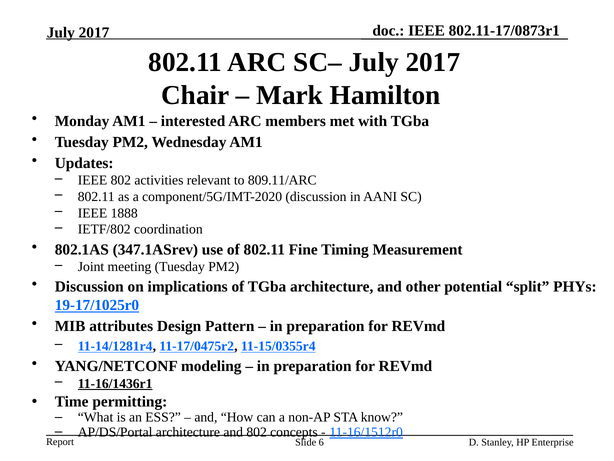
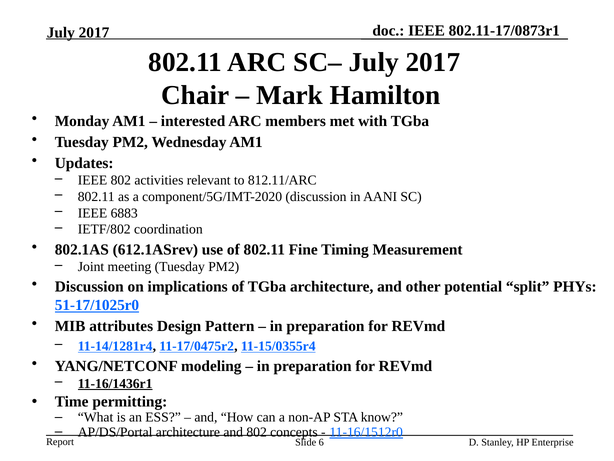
809.11/ARC: 809.11/ARC -> 812.11/ARC (282, 180)
1888: 1888 -> 6883 (124, 213)
347.1ASrev: 347.1ASrev -> 612.1ASrev (155, 249)
19-17/1025r0: 19-17/1025r0 -> 51-17/1025r0 (97, 305)
